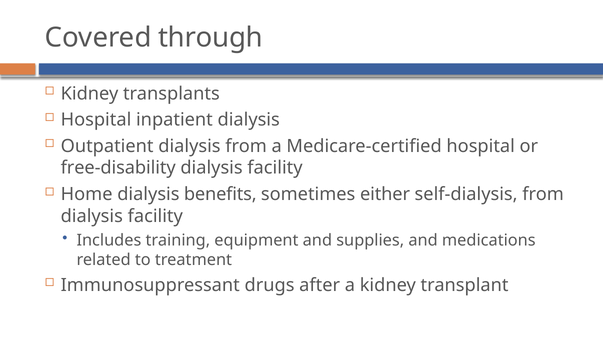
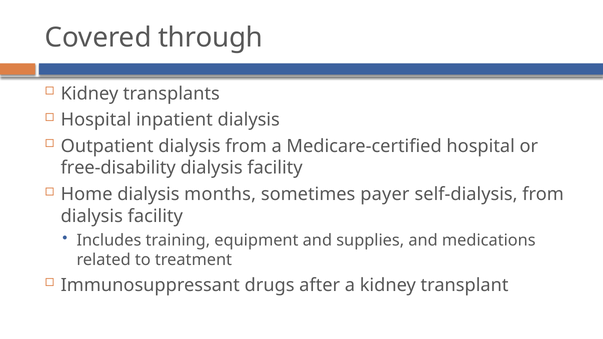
benefits: benefits -> months (220, 194)
either: either -> payer (385, 194)
